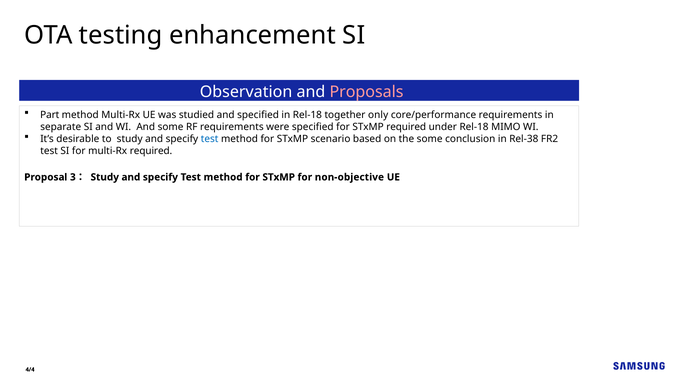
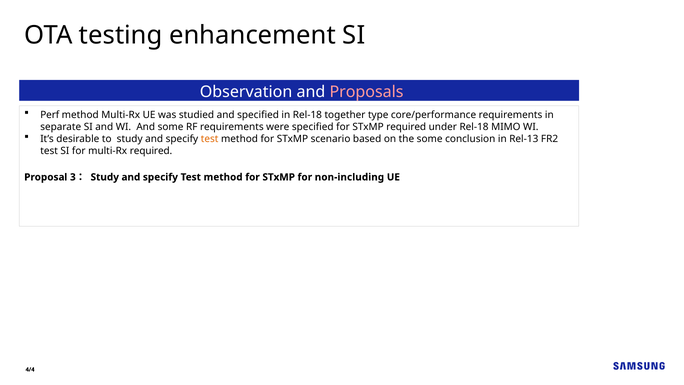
Part: Part -> Perf (50, 115)
only: only -> type (378, 115)
test colour: blue -> orange (210, 139)
Rel-38: Rel-38 -> Rel-13 (524, 139)
non-objective: non-objective -> non-including (349, 177)
